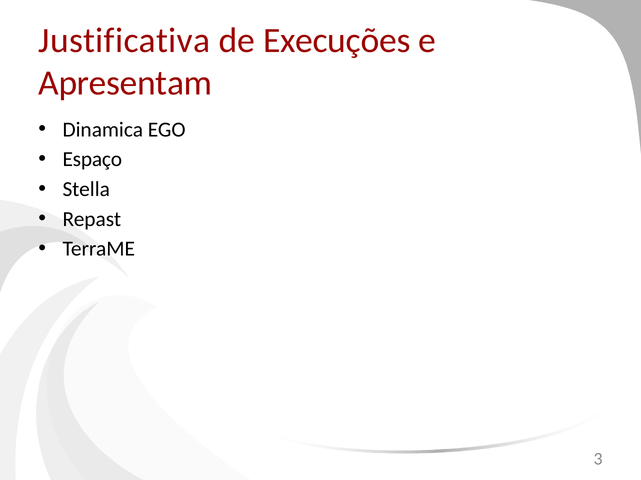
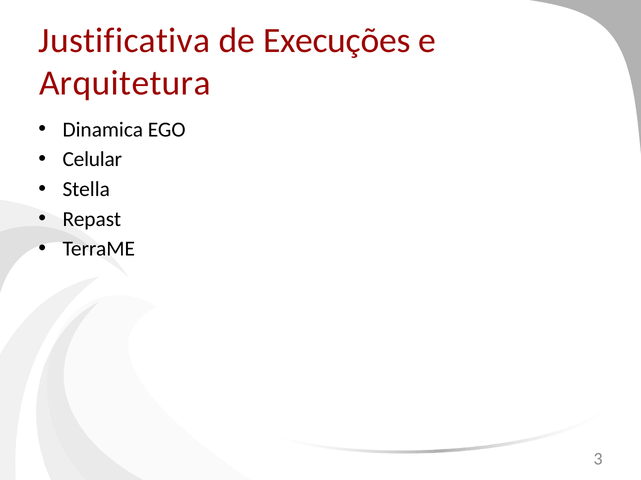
Apresentam: Apresentam -> Arquitetura (125, 83)
Espaço: Espaço -> Celular (92, 160)
